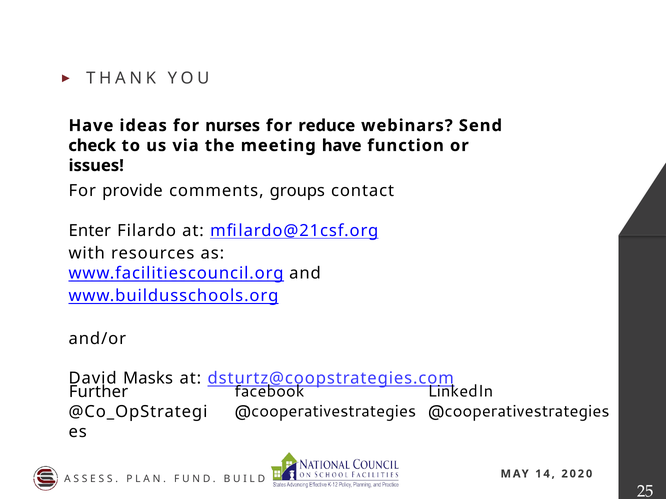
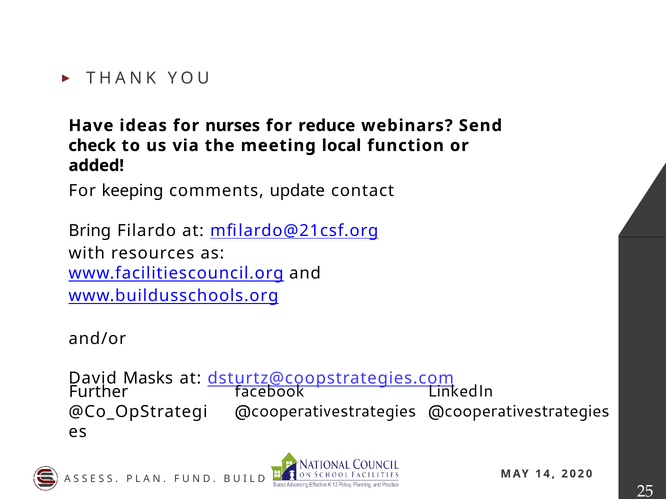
meeting have: have -> local (342, 146)
issues: issues -> added (96, 166)
provide: provide -> keeping (133, 191)
groups: groups -> update (297, 191)
Enter: Enter -> Bring (90, 231)
